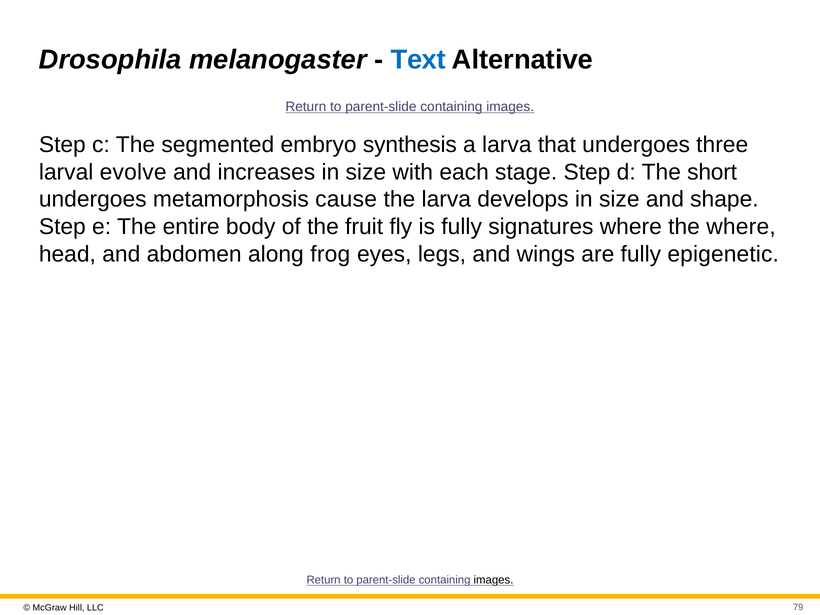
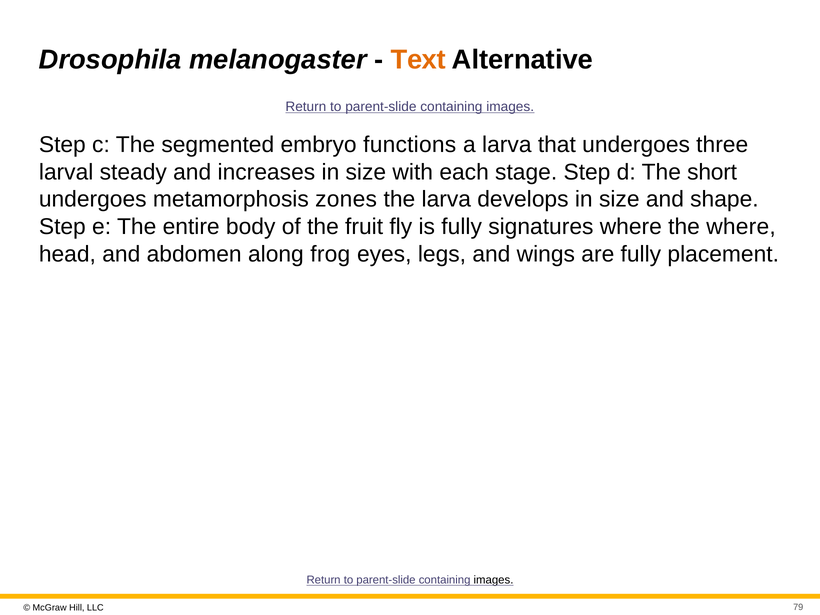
Text colour: blue -> orange (418, 60)
synthesis: synthesis -> functions (410, 145)
evolve: evolve -> steady (133, 172)
cause: cause -> zones (346, 199)
epigenetic: epigenetic -> placement (723, 254)
